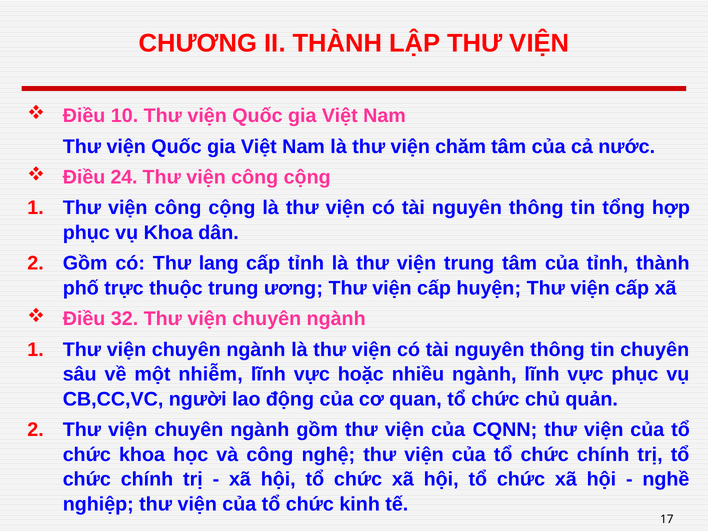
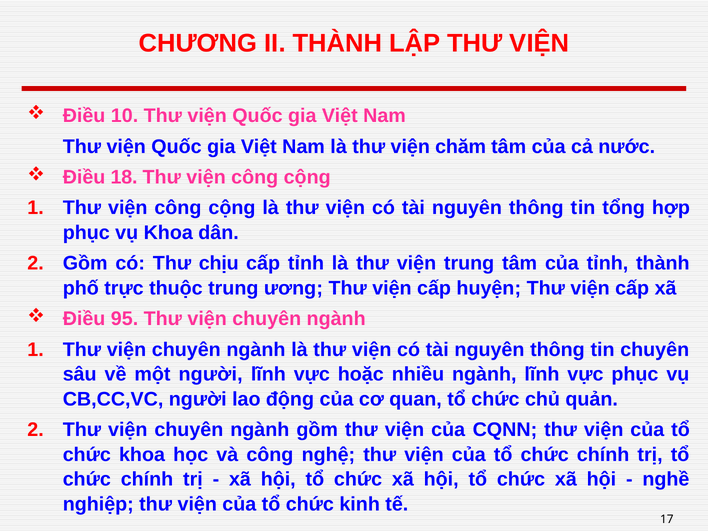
24: 24 -> 18 (124, 177)
lang: lang -> chịu (219, 263)
32: 32 -> 95 (125, 319)
một nhiễm: nhiễm -> người (211, 374)
